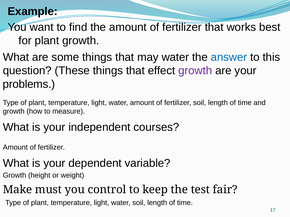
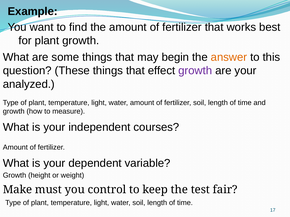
may water: water -> begin (175, 57)
answer colour: blue -> orange (229, 57)
problems: problems -> analyzed (29, 84)
